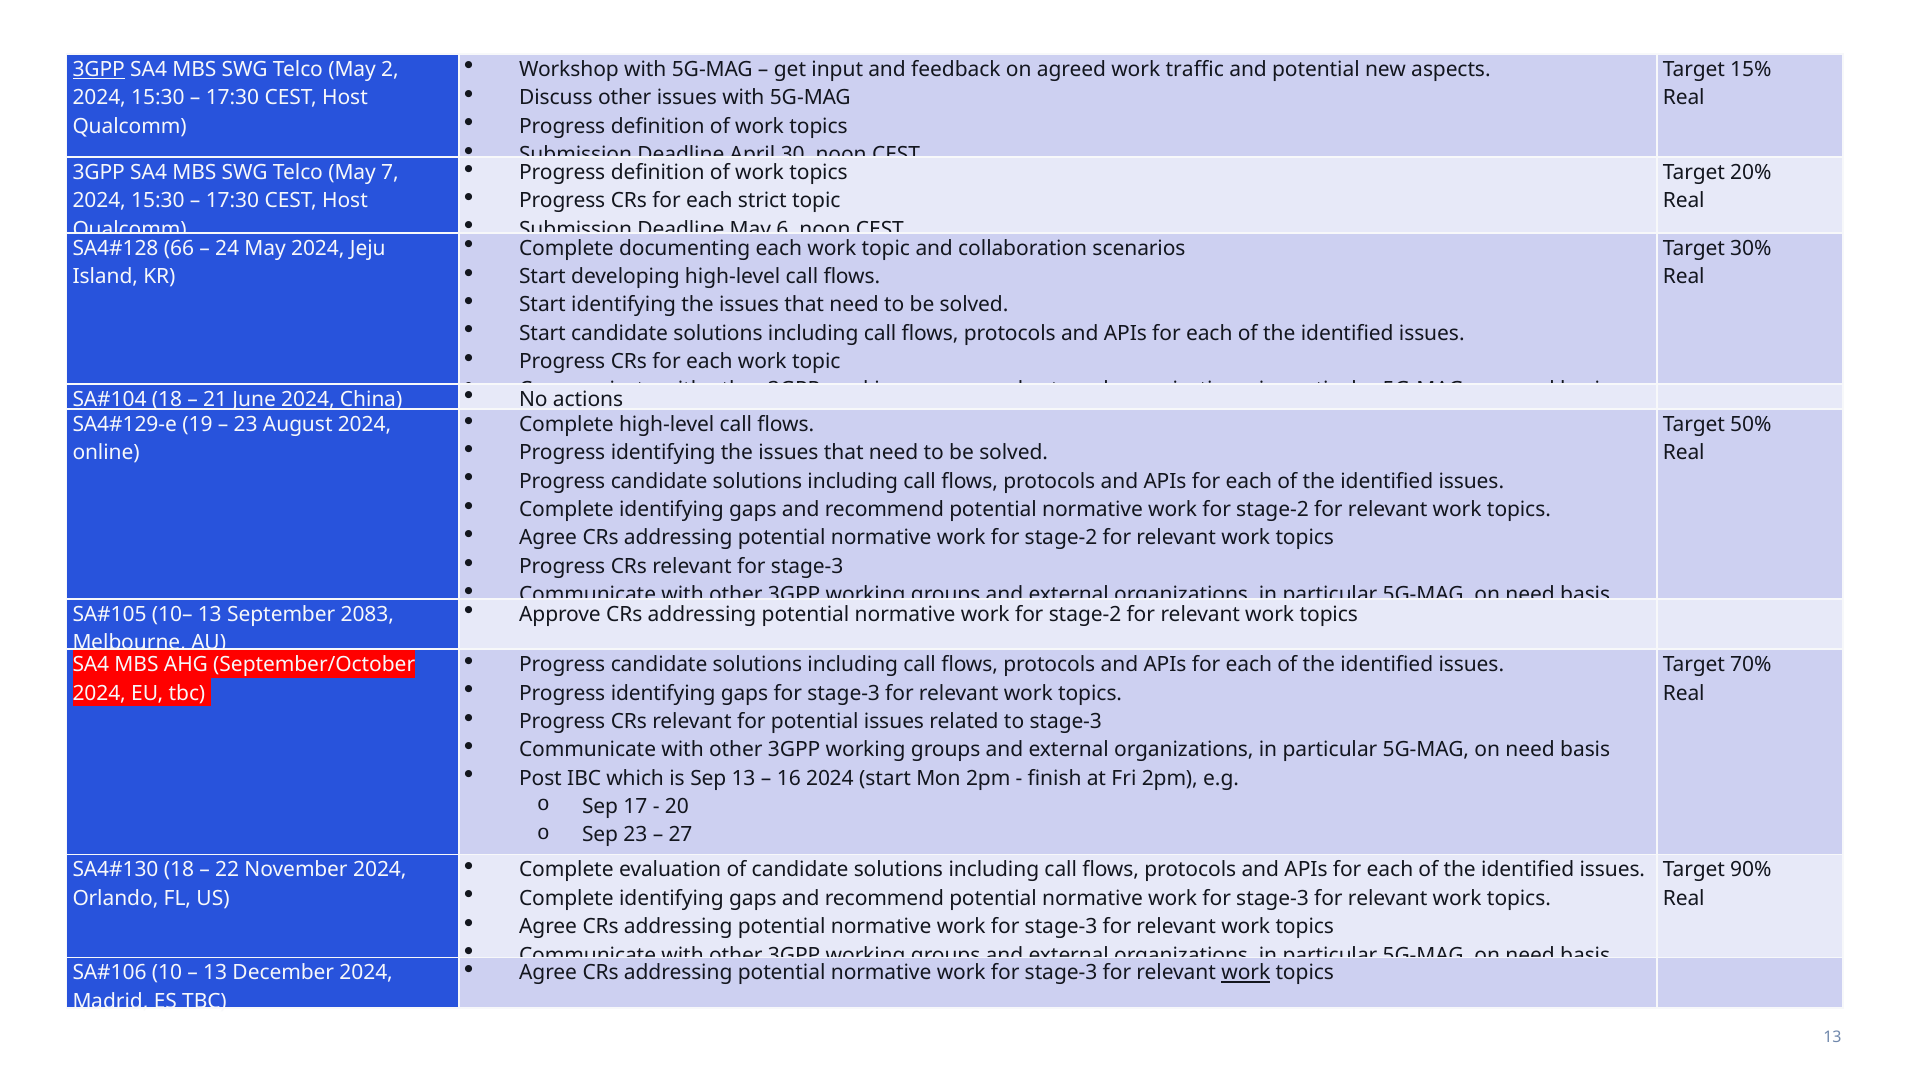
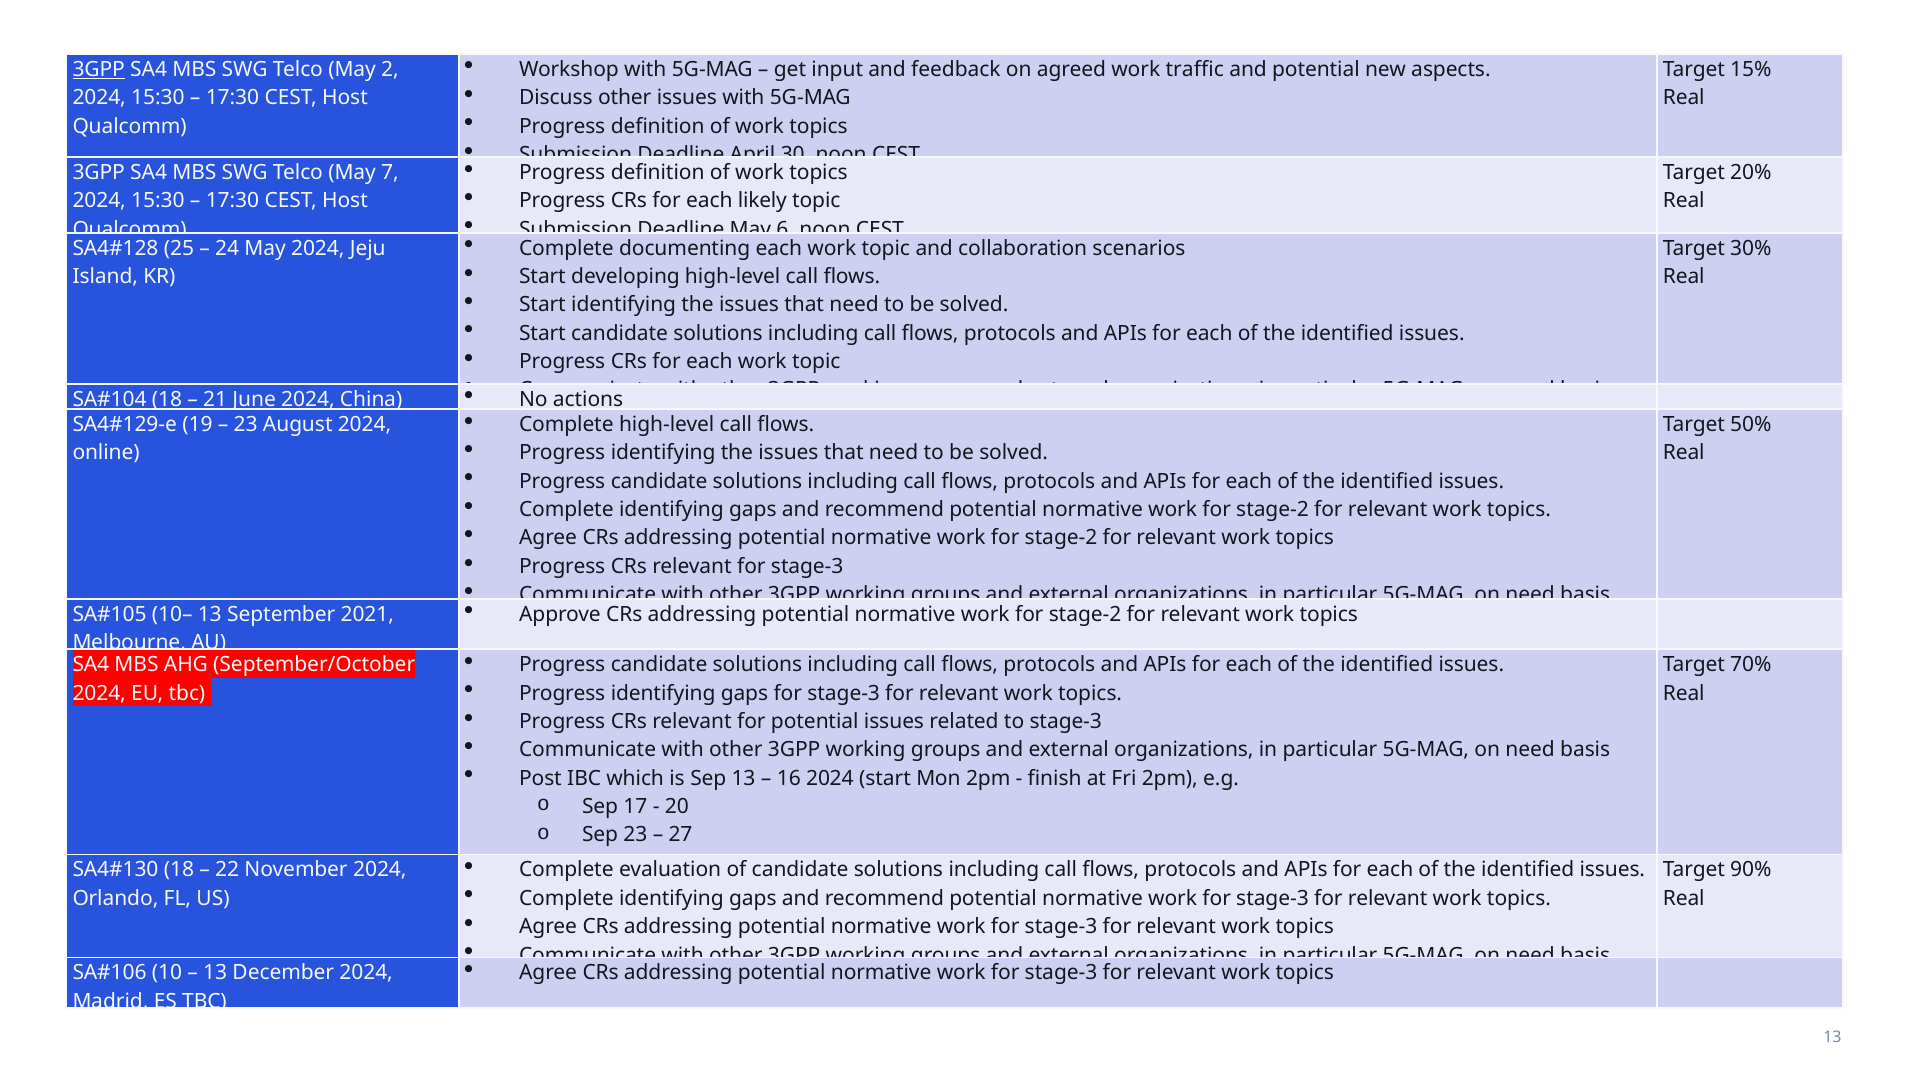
strict: strict -> likely (762, 201)
66: 66 -> 25 (179, 248)
2083: 2083 -> 2021 (367, 614)
work underline: present -> none (1246, 973)
